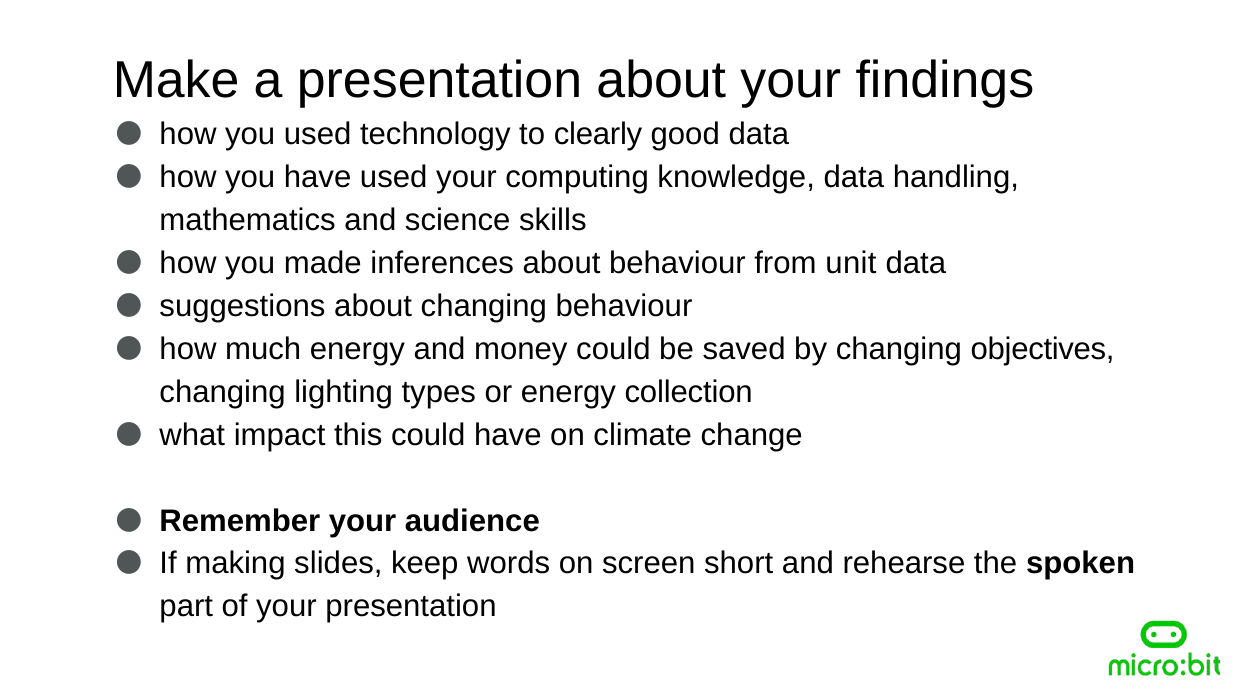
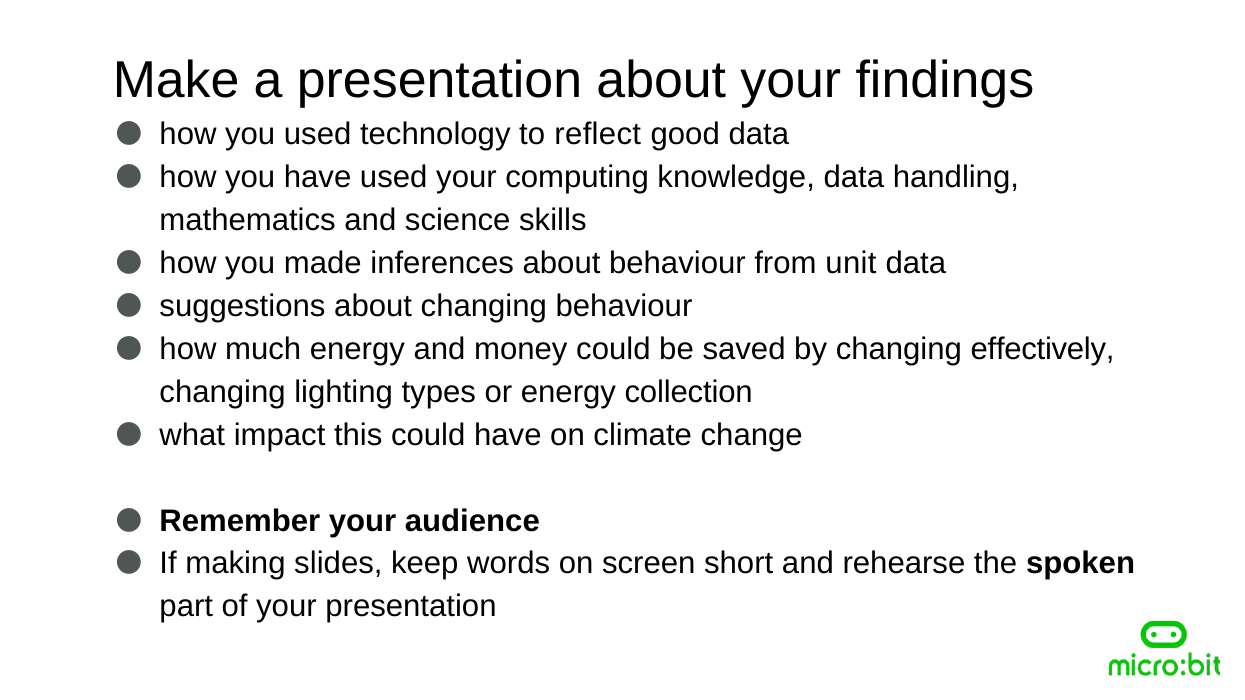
clearly: clearly -> reflect (598, 135)
objectives: objectives -> effectively (1043, 349)
